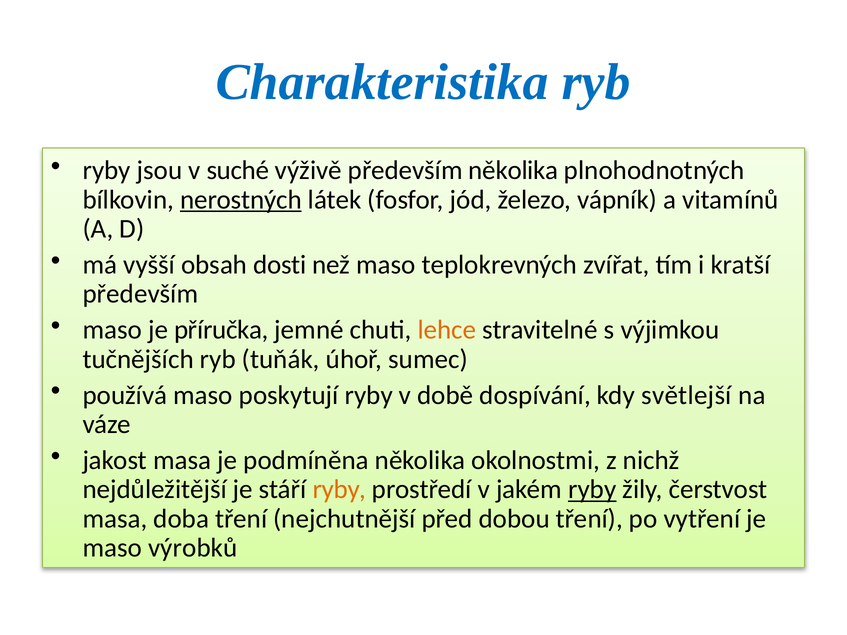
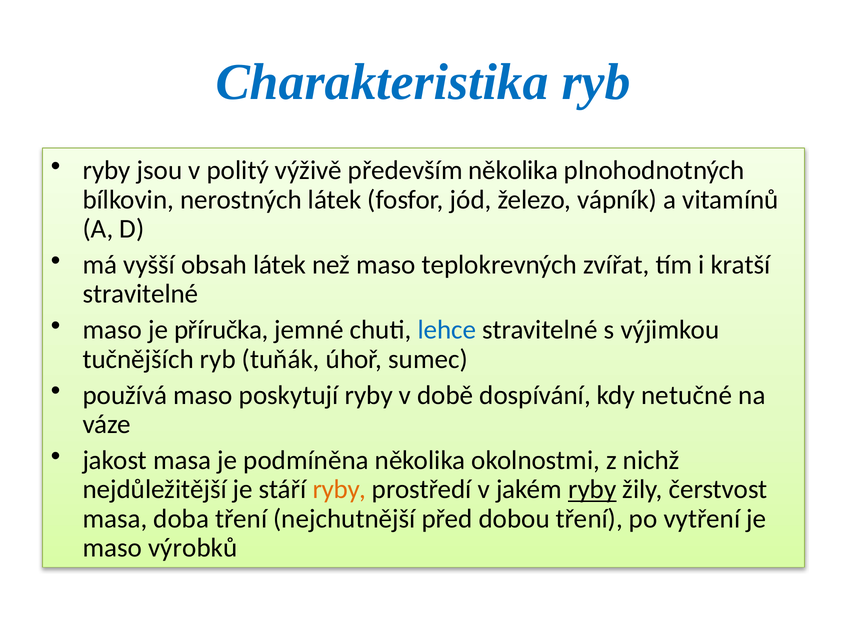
suché: suché -> politý (238, 171)
nerostných underline: present -> none (241, 200)
obsah dosti: dosti -> látek (280, 265)
především: především -> stravitelné (141, 294)
lehce colour: orange -> blue (447, 330)
světlejší: světlejší -> netučné (687, 395)
